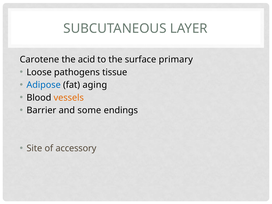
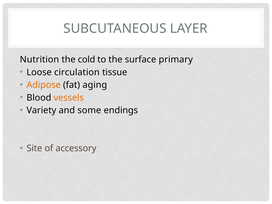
Carotene: Carotene -> Nutrition (39, 60)
acid: acid -> cold (87, 60)
pathogens: pathogens -> circulation (77, 72)
Adipose colour: blue -> orange (44, 85)
Barrier: Barrier -> Variety (41, 110)
